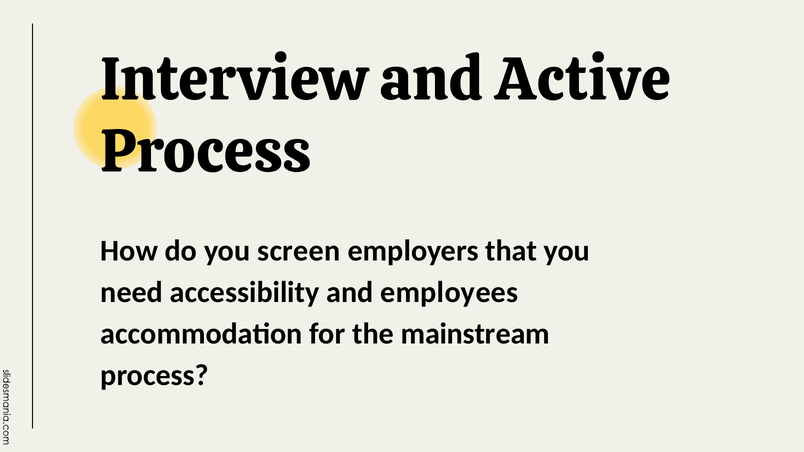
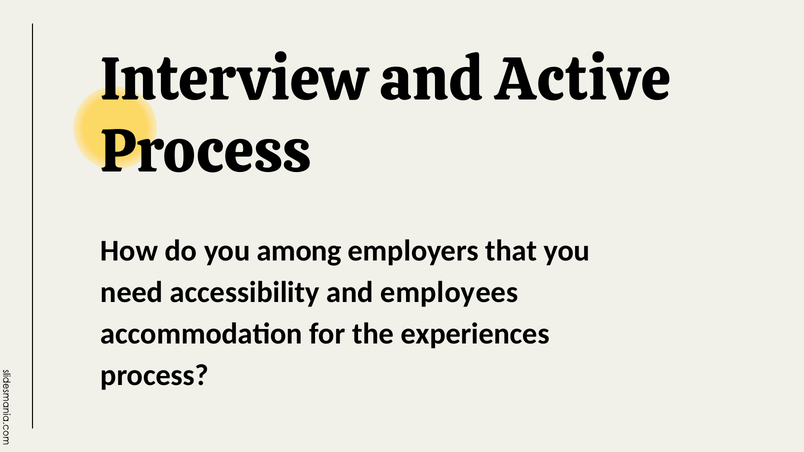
screen: screen -> among (299, 251)
mainstream: mainstream -> experiences (475, 334)
